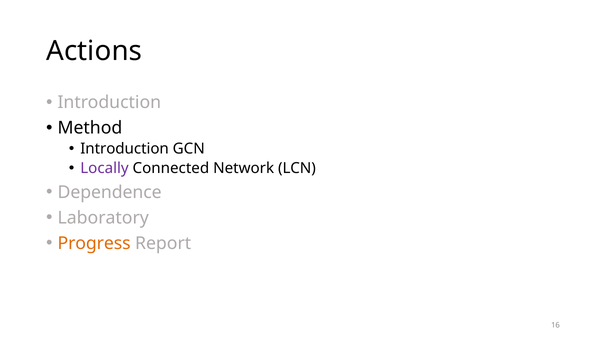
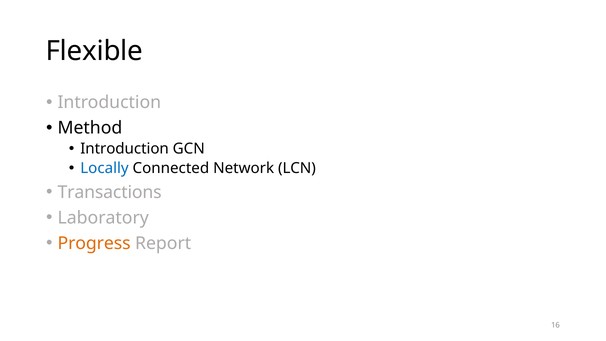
Actions: Actions -> Flexible (94, 51)
Locally colour: purple -> blue (104, 168)
Dependence: Dependence -> Transactions (110, 192)
